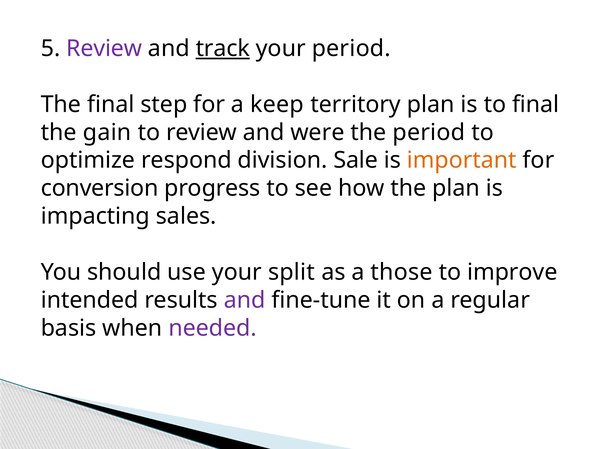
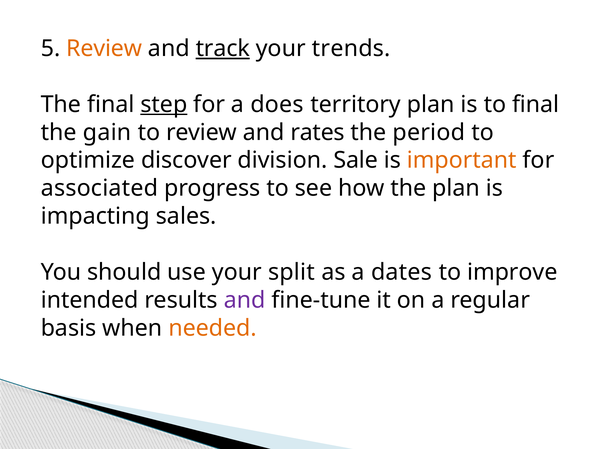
Review colour: purple -> orange (104, 48)
your period: period -> trends (351, 48)
step underline: none -> present (164, 104)
keep: keep -> does (277, 104)
were: were -> rates (318, 132)
respond: respond -> discover (186, 160)
conversion: conversion -> associated (99, 188)
those: those -> dates (402, 272)
needed colour: purple -> orange (213, 328)
